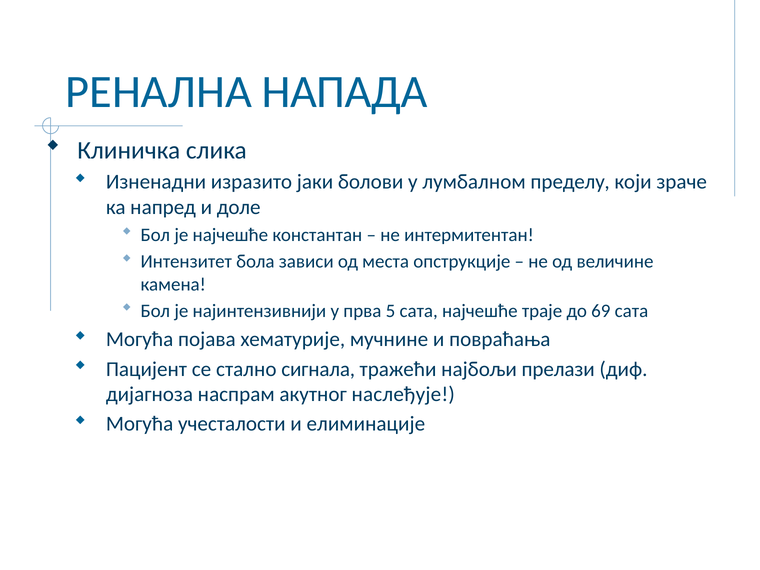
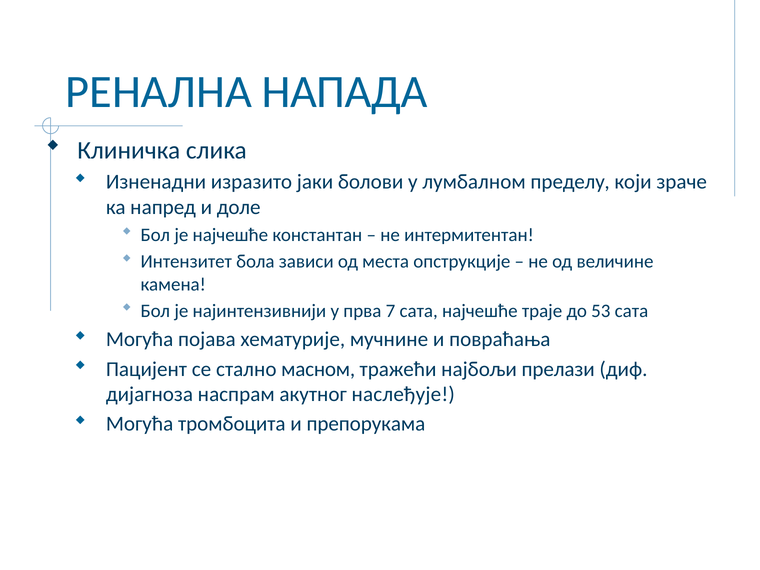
5: 5 -> 7 (390, 311)
69: 69 -> 53 (601, 311)
сигнала: сигнала -> масном (318, 369)
учесталости: учесталости -> тромбоцита (232, 424)
елиминације: елиминације -> препорукама (366, 424)
